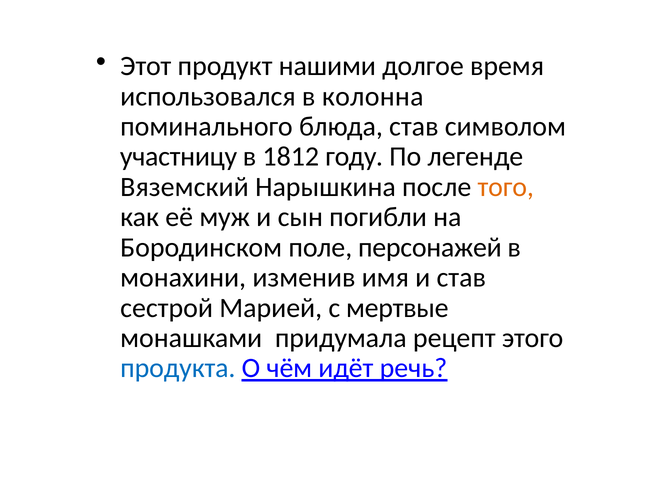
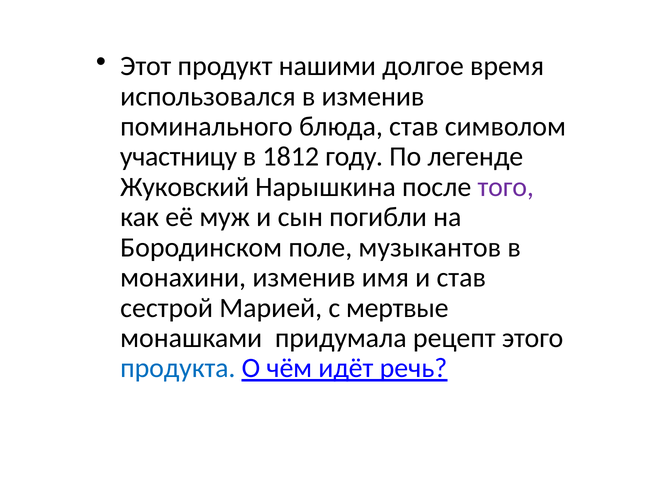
в колонна: колонна -> изменив (373, 96)
Вяземский: Вяземский -> Жуковский (185, 187)
того colour: orange -> purple (506, 187)
персонажей: персонажей -> музыкантов (430, 247)
